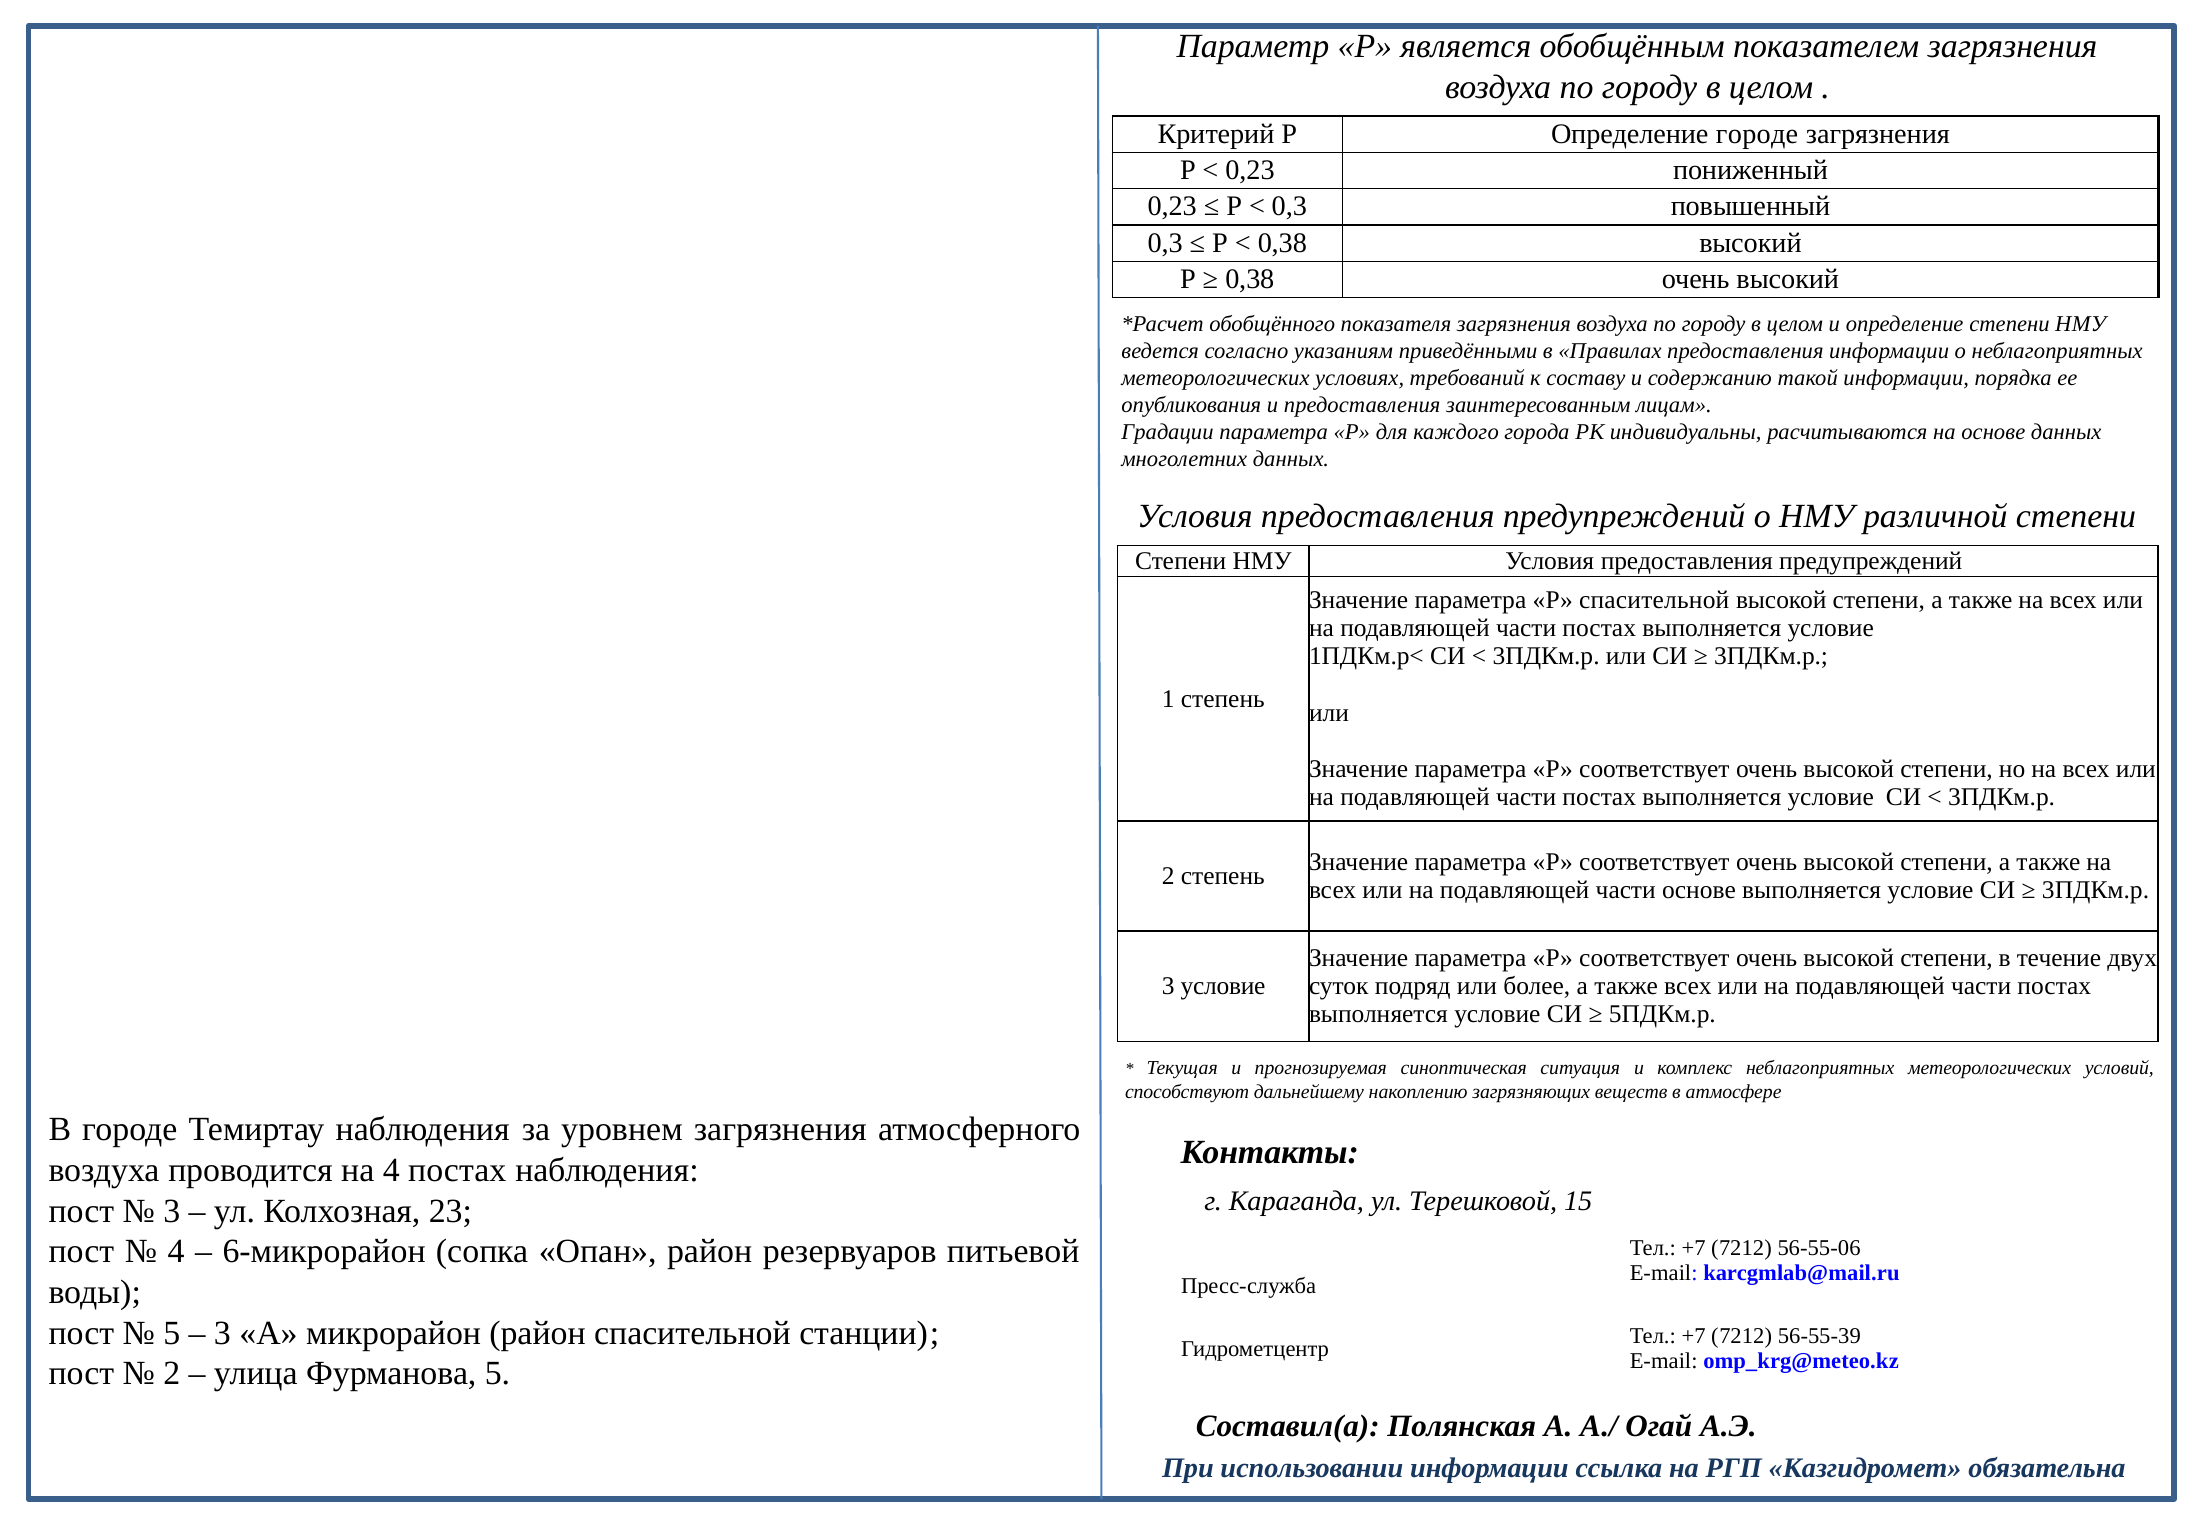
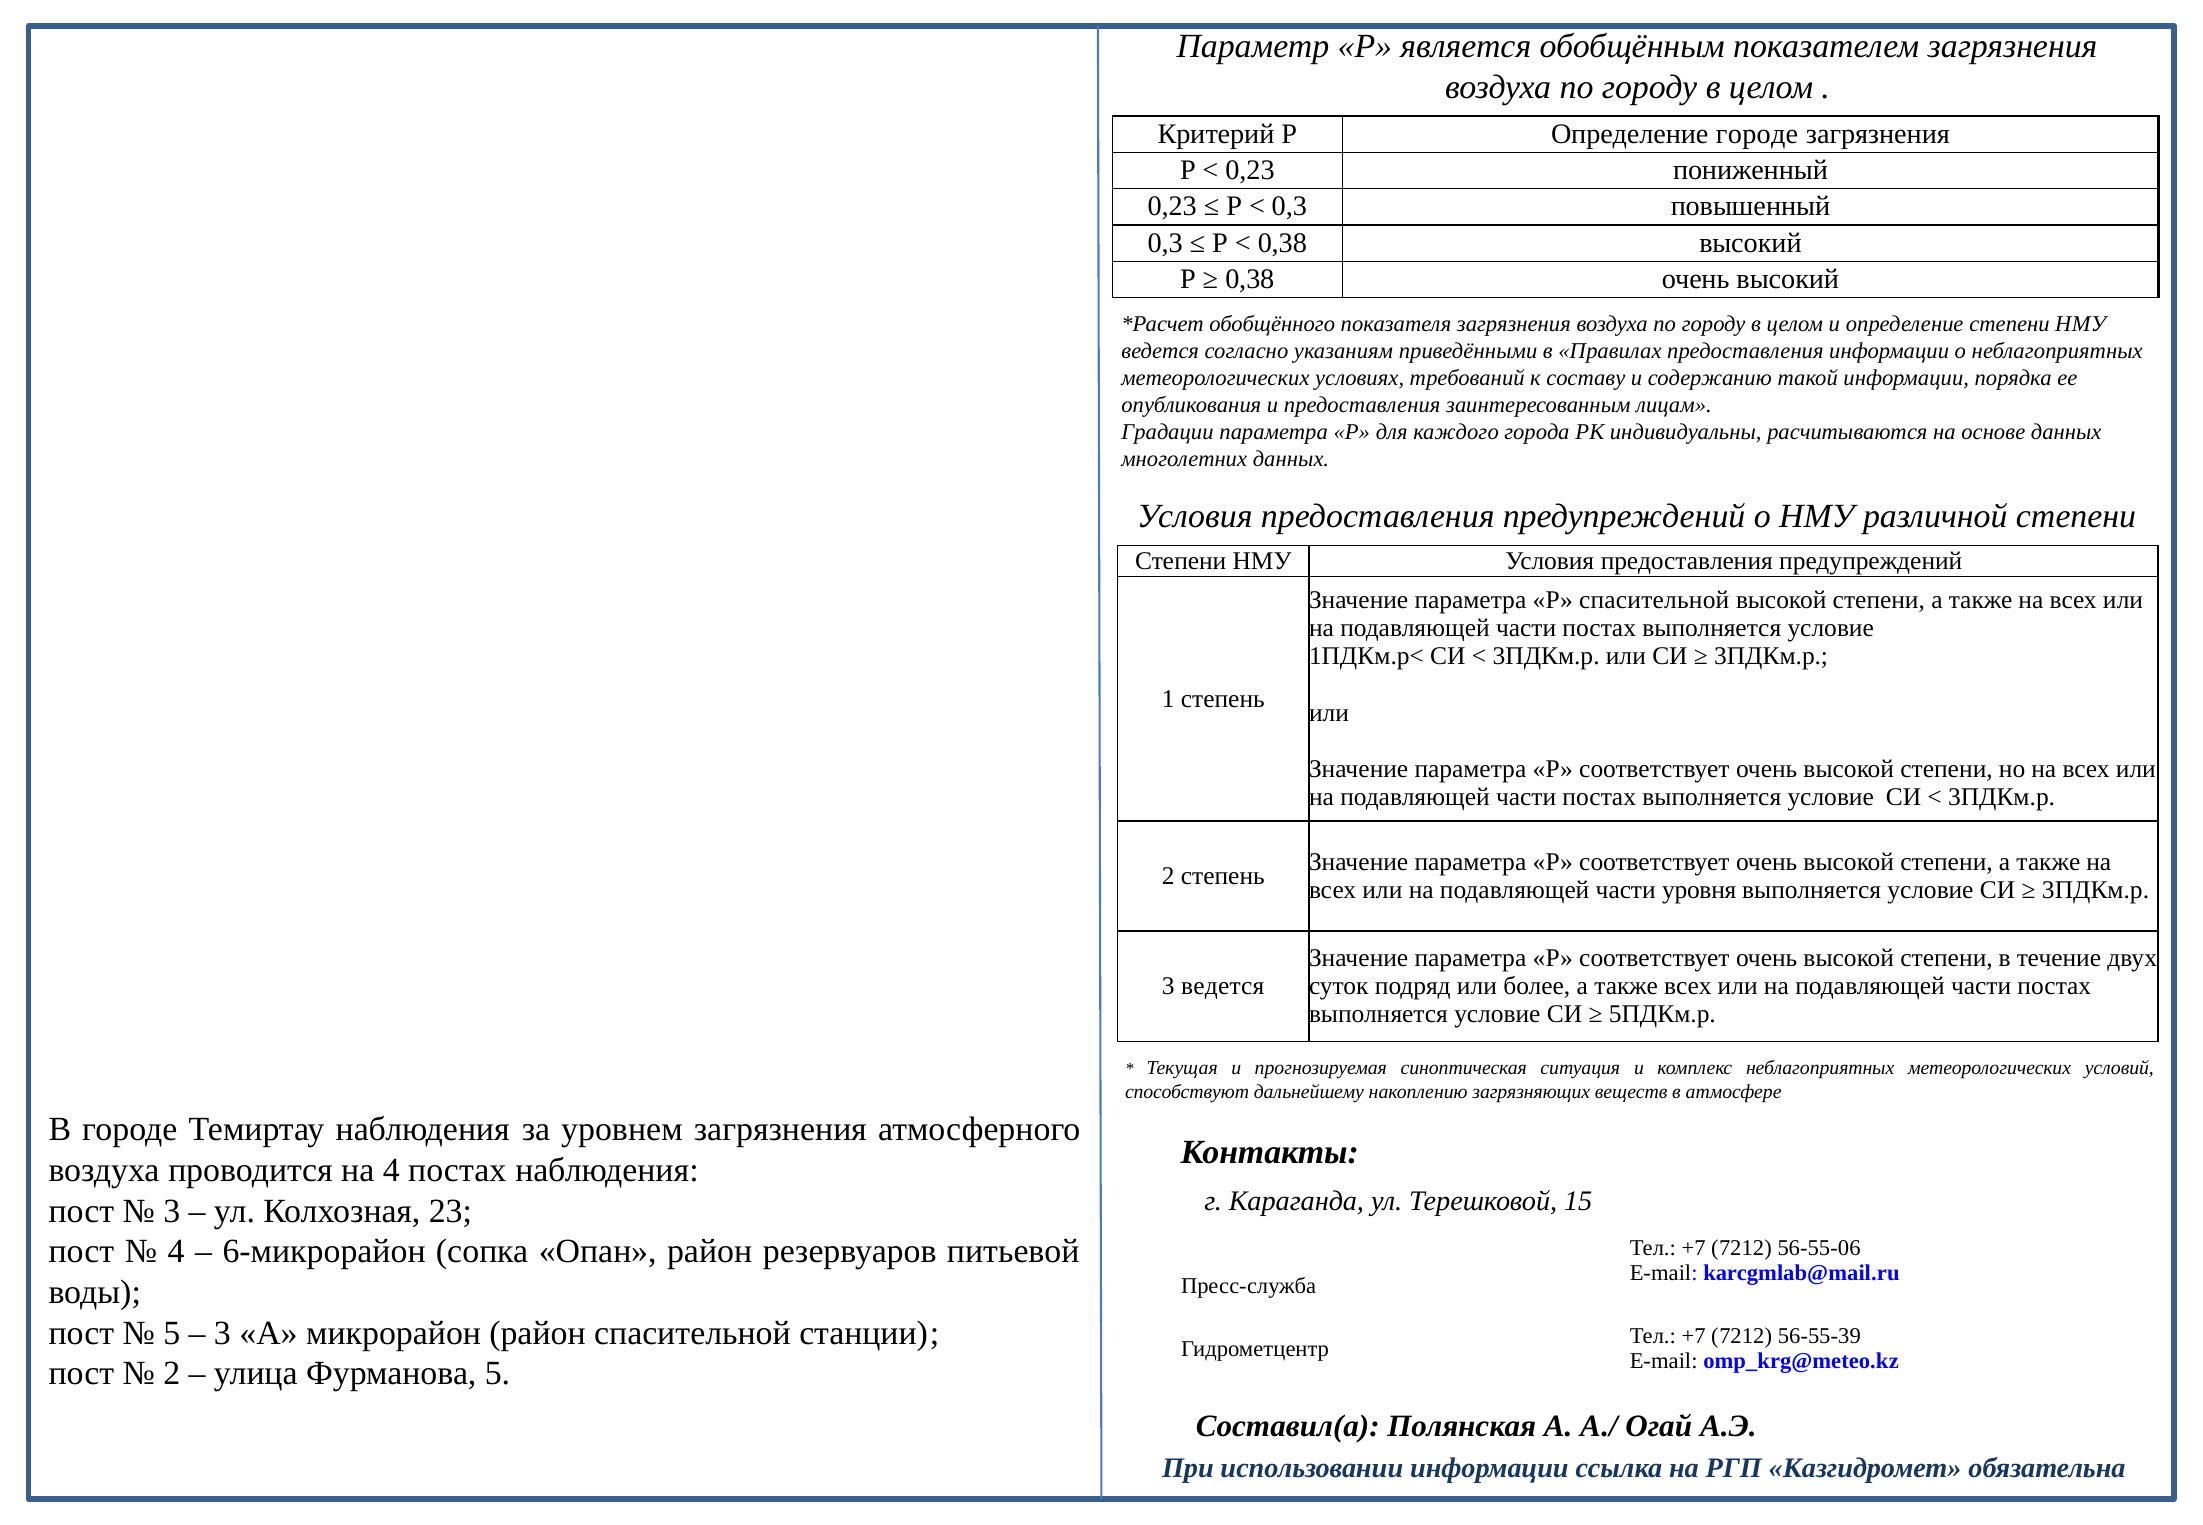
части основе: основе -> уровня (1699, 890)
3 условие: условие -> ведется (1223, 986)
